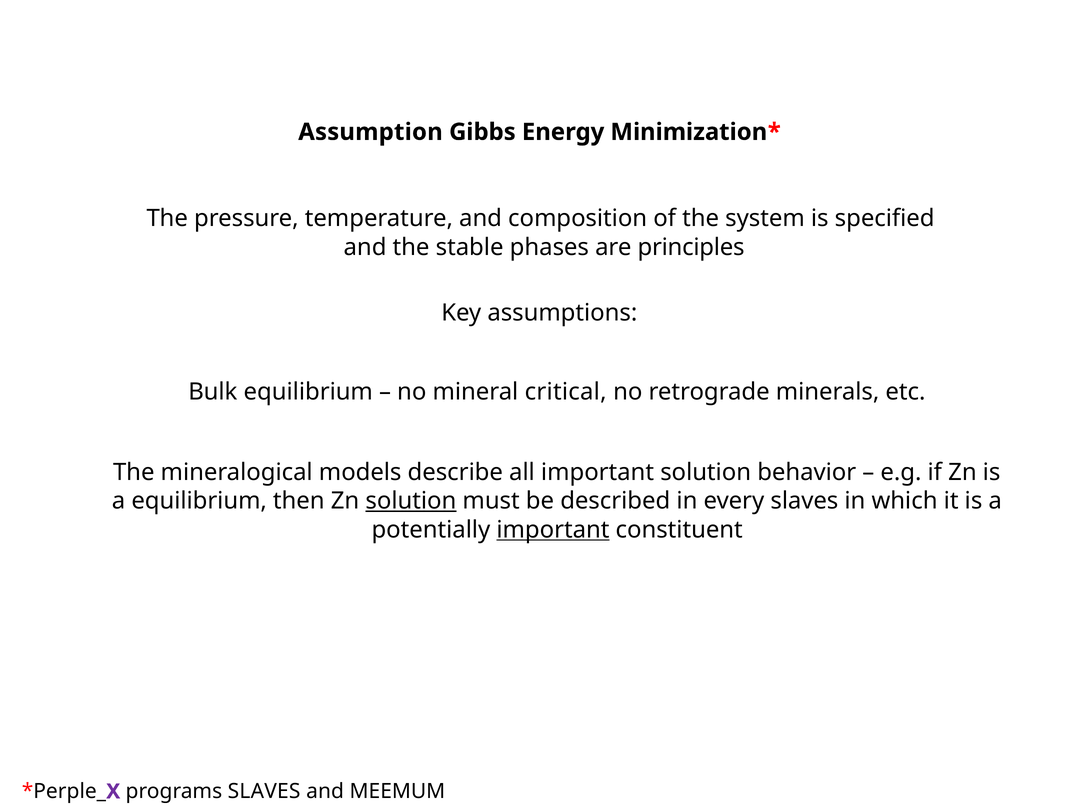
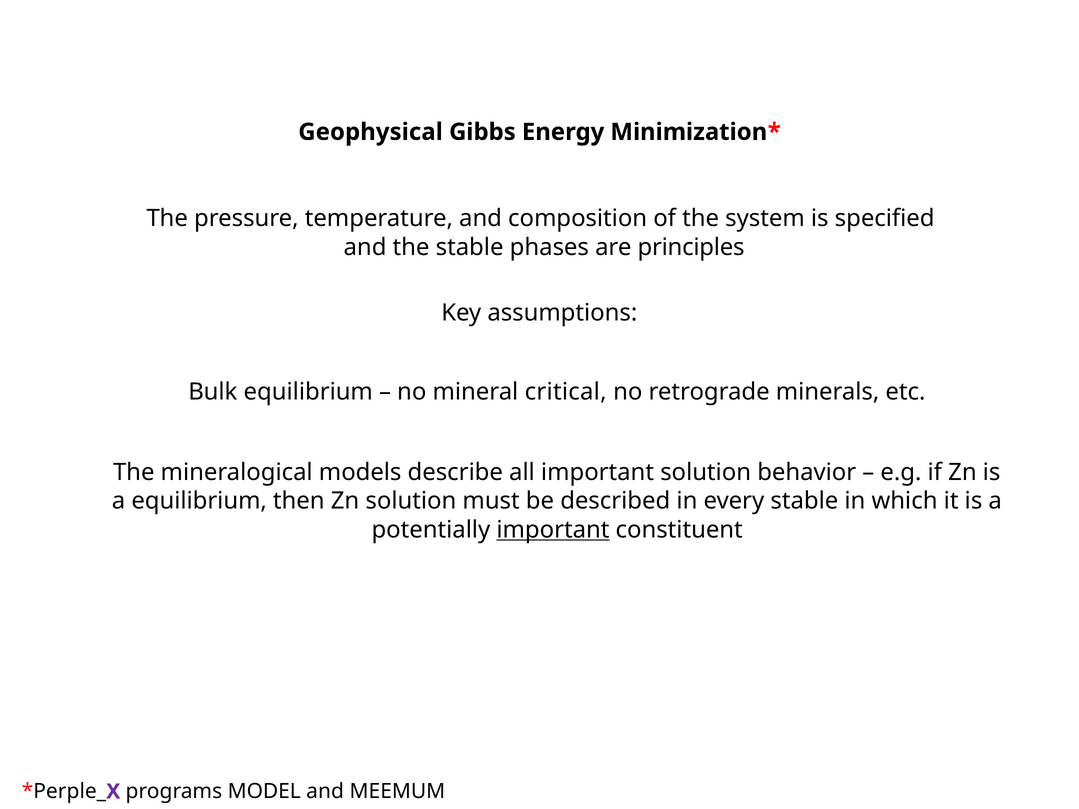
Assumption: Assumption -> Geophysical (371, 132)
solution underline: present -> none (411, 501)
every slaves: slaves -> stable (804, 501)
programs SLAVES: SLAVES -> MODEL (264, 792)
